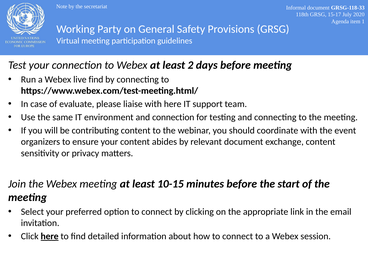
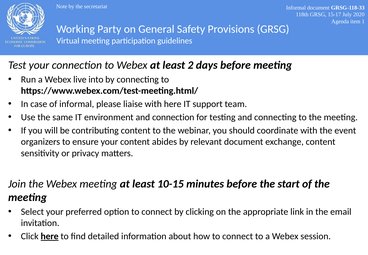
live find: find -> into (96, 79)
of evaluate: evaluate -> informal (77, 104)
